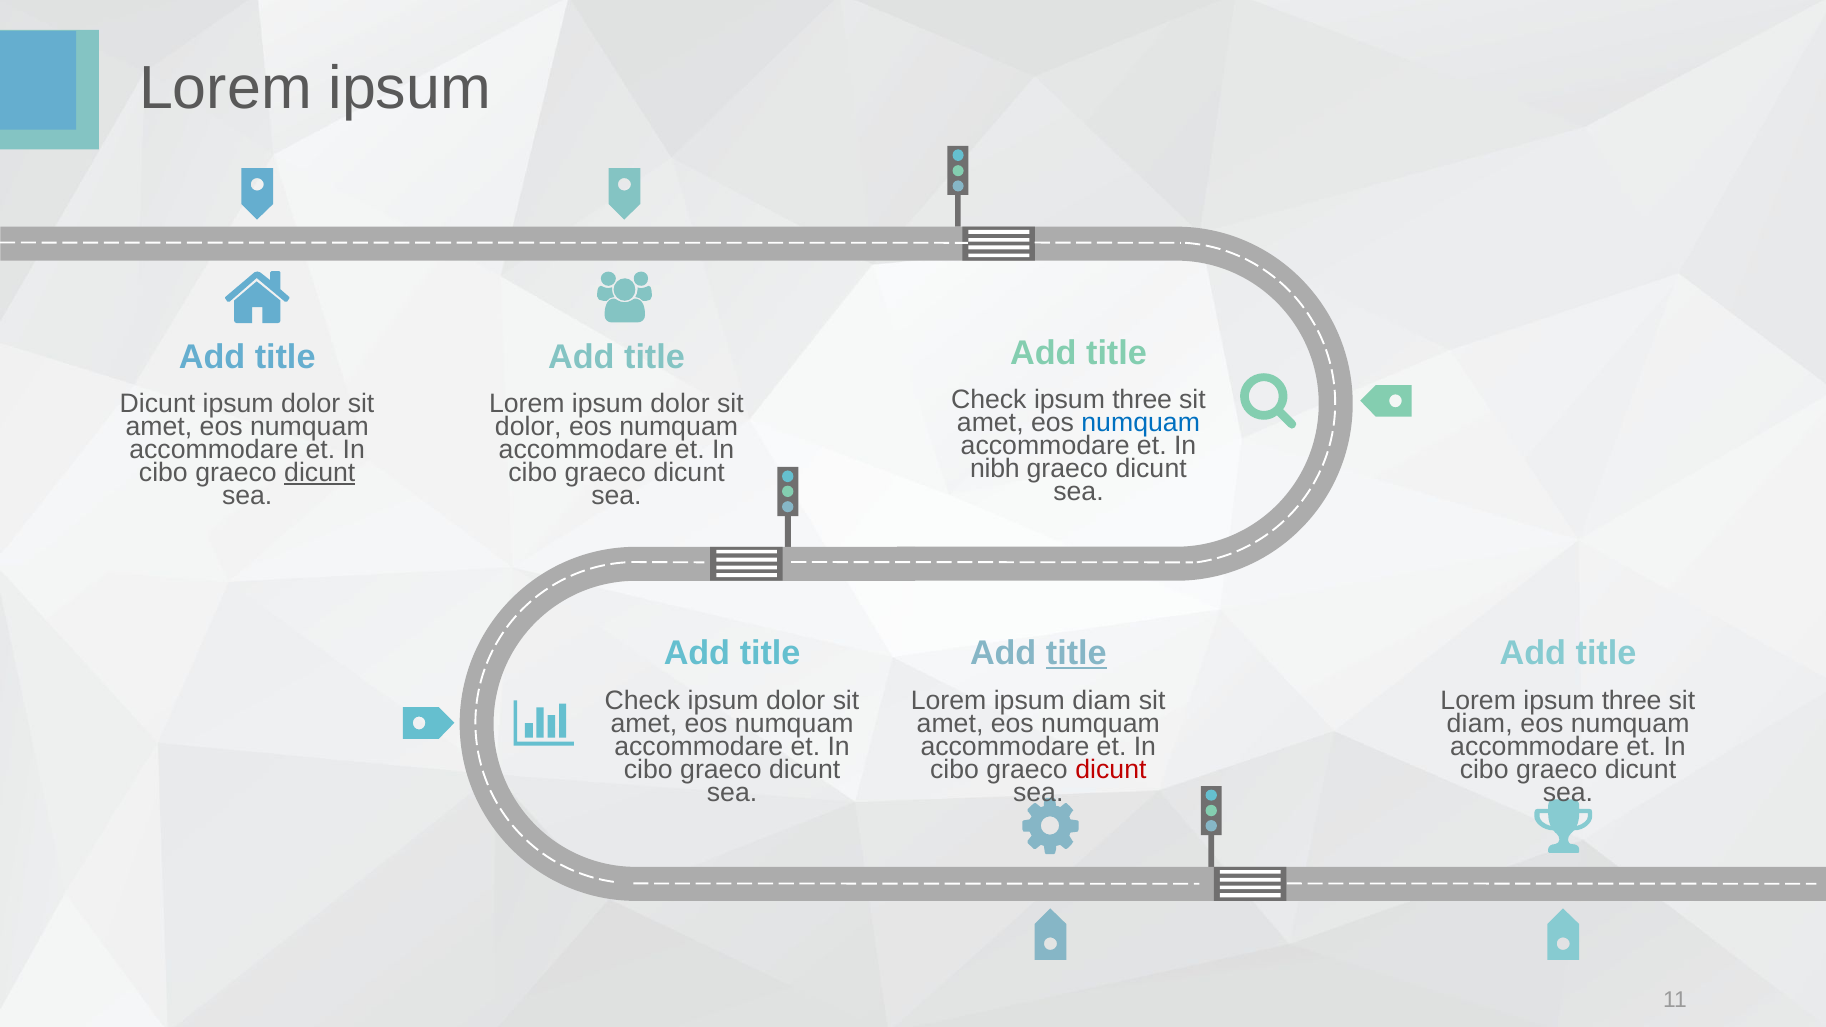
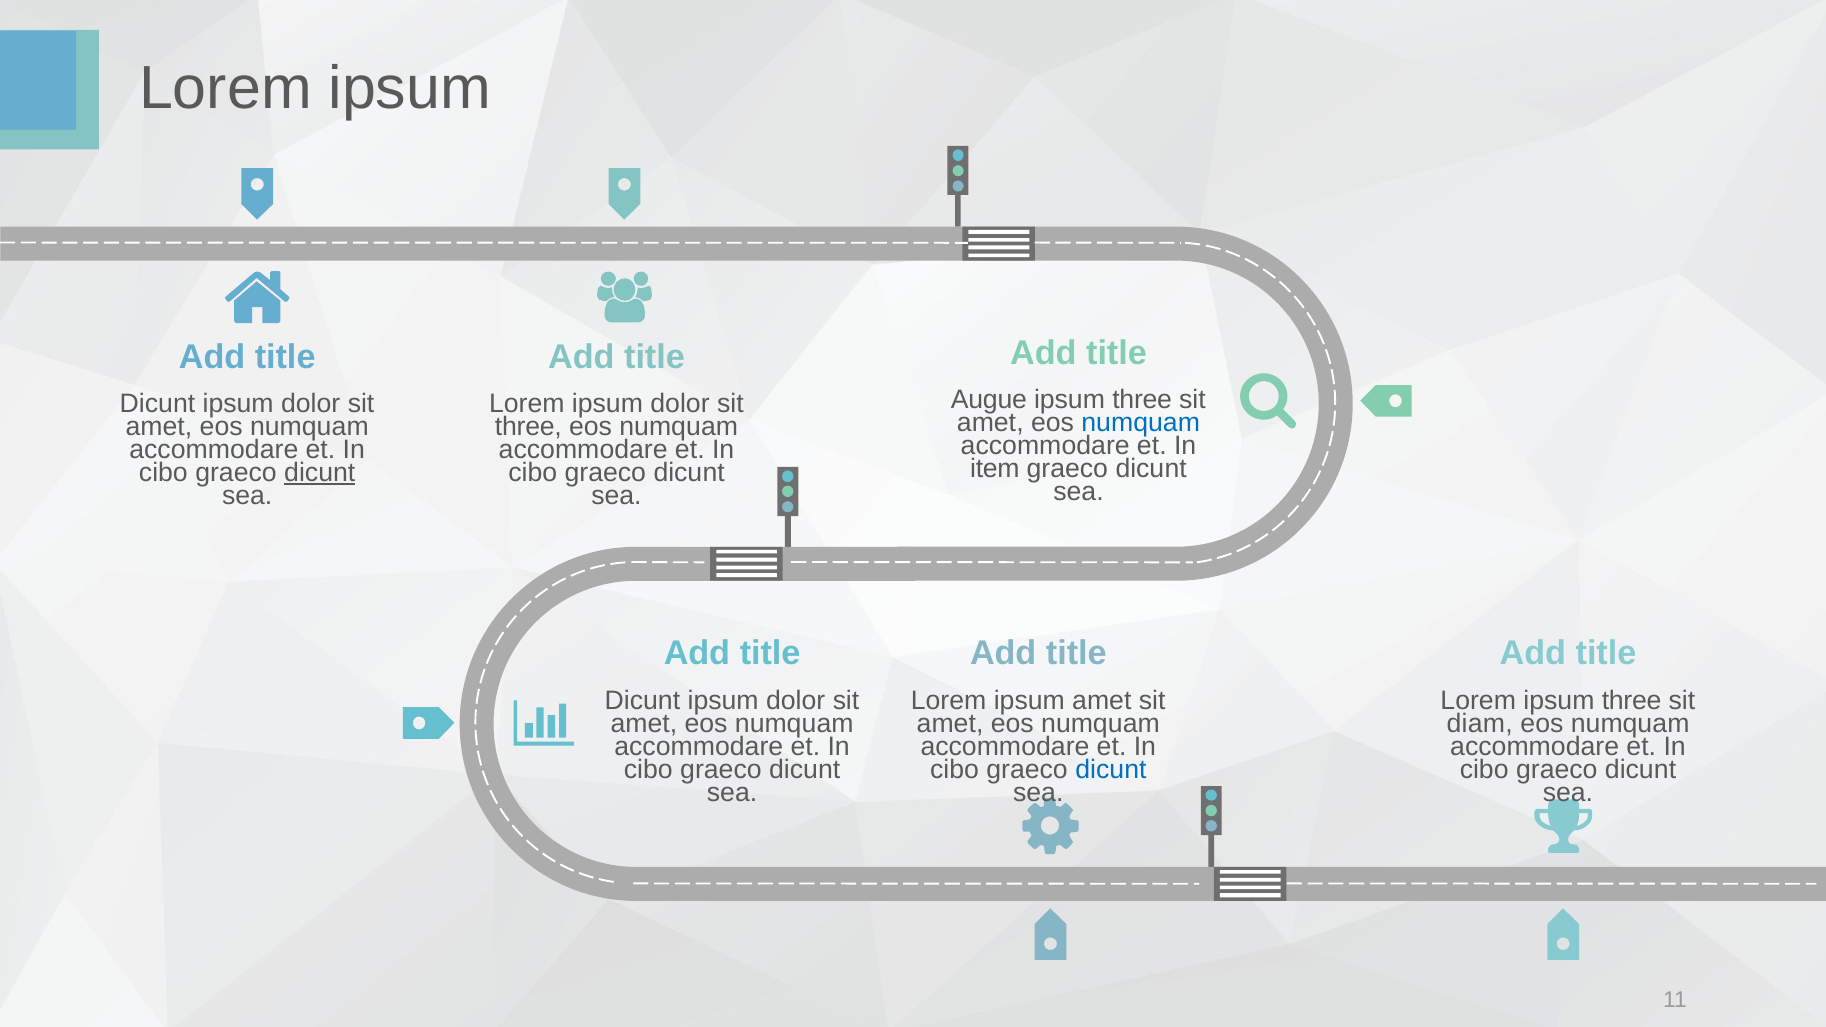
Check: Check -> Augue (989, 400)
dolor: dolor -> three (528, 427)
nibh: nibh -> item (995, 469)
title underline: present -> none (1076, 654)
Check: Check -> Dicunt (642, 700)
ipsum diam: diam -> amet (1102, 700)
dicunt colour: red -> blue (1111, 770)
